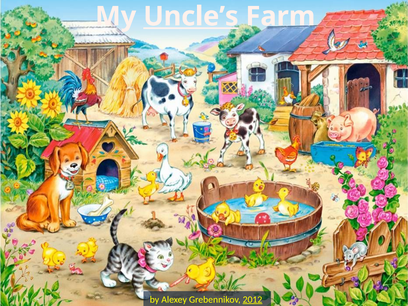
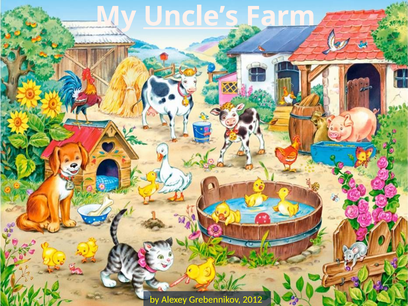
2012 underline: present -> none (252, 300)
